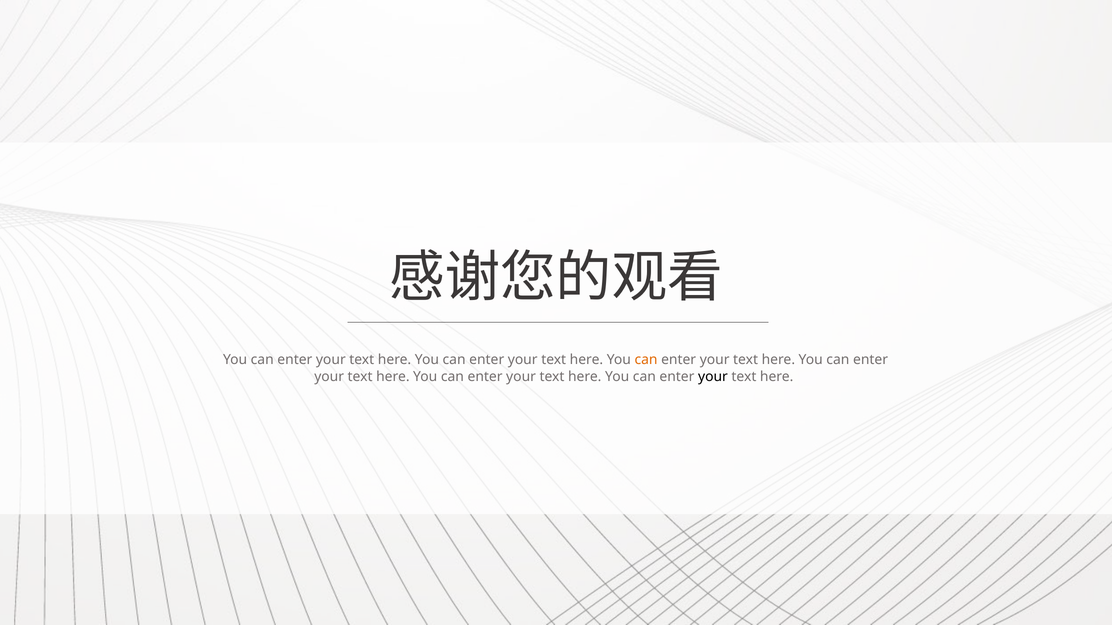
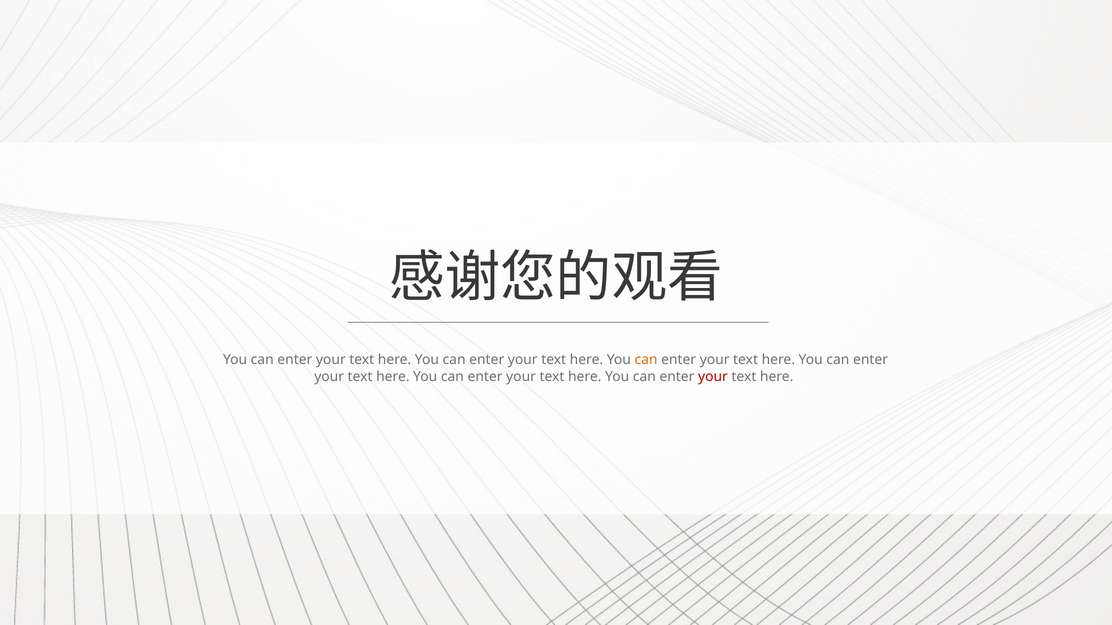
your colour: black -> red (713, 377)
